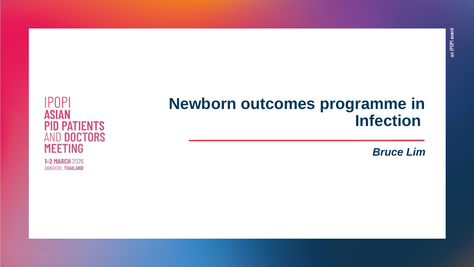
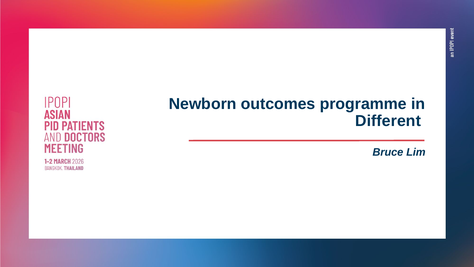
Infection: Infection -> Different (388, 121)
